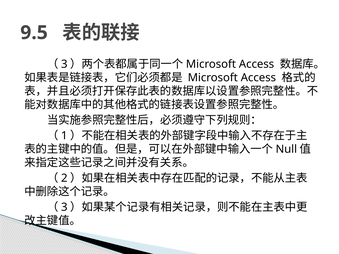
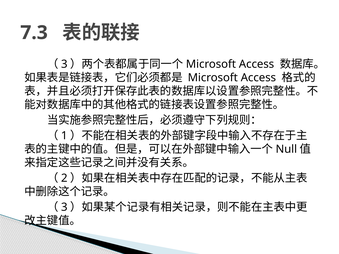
9.5: 9.5 -> 7.3 (34, 33)
